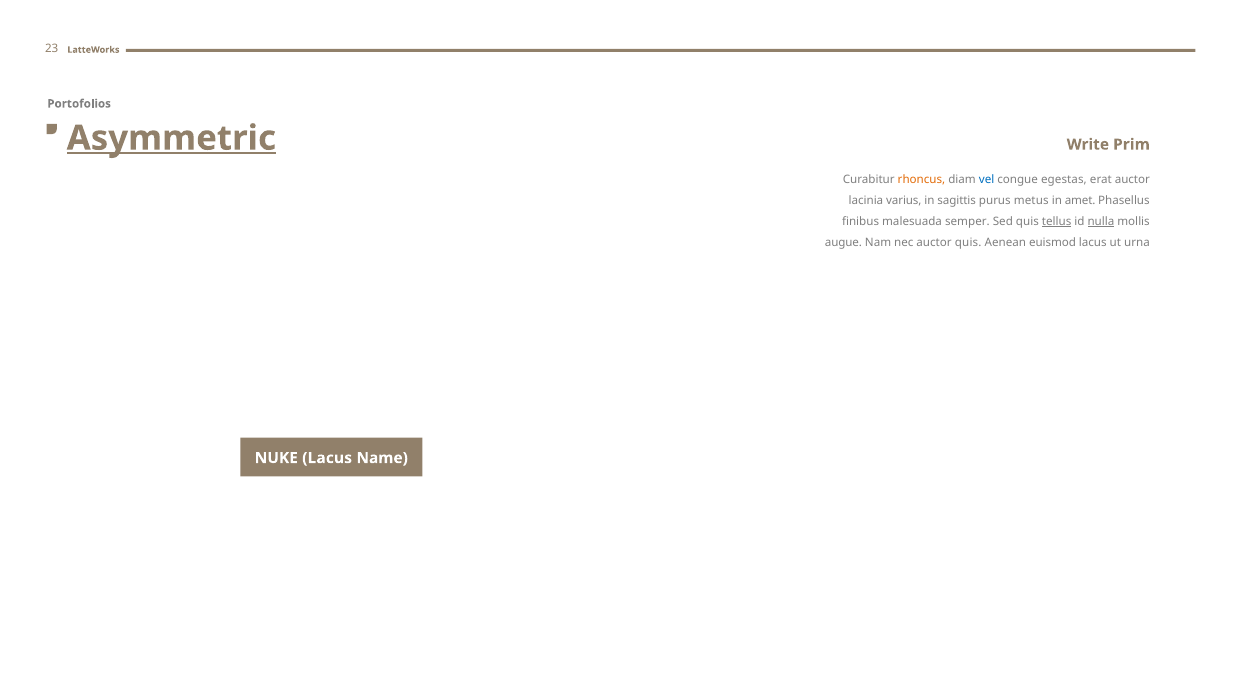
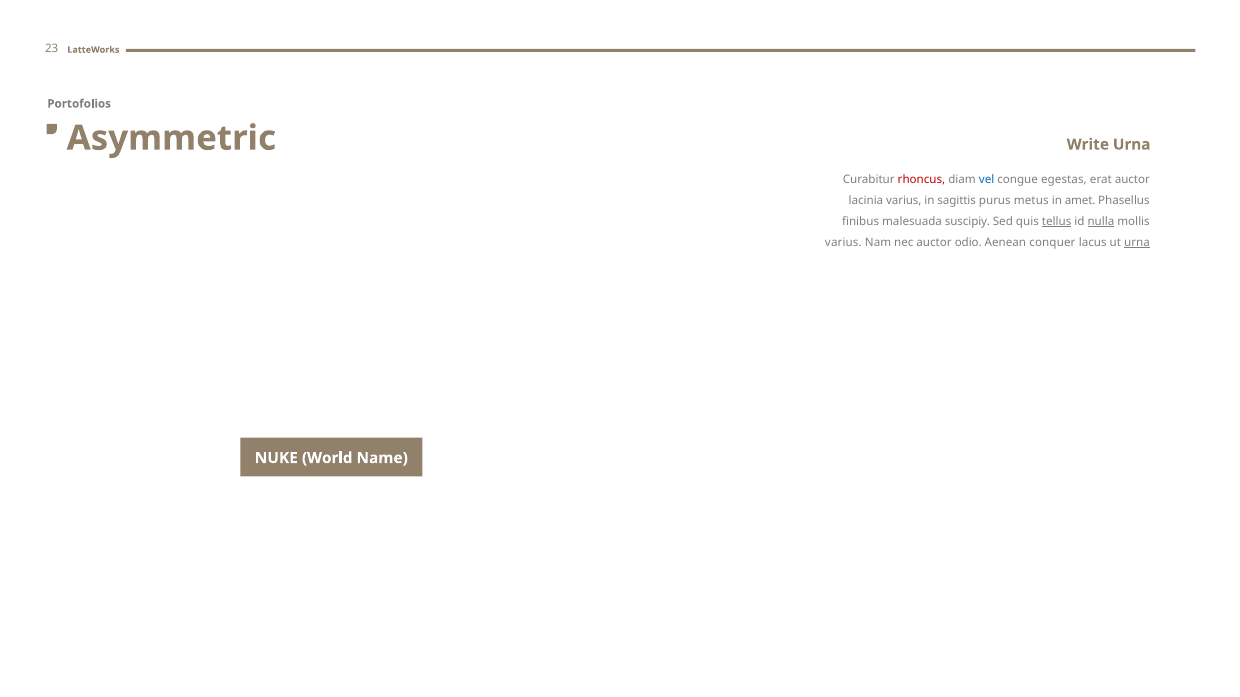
Asymmetric underline: present -> none (171, 138)
Write Prim: Prim -> Urna (1132, 145)
rhoncus colour: orange -> red (922, 180)
semper: semper -> suscipiy (968, 222)
augue: augue -> varius (843, 243)
auctor quis: quis -> odio (968, 243)
euismod: euismod -> conquer (1052, 243)
urna underline: none -> present (1137, 243)
NUKE Lacus: Lacus -> World (327, 458)
